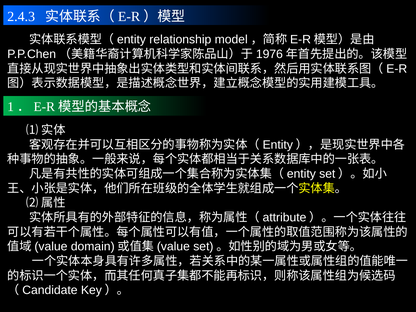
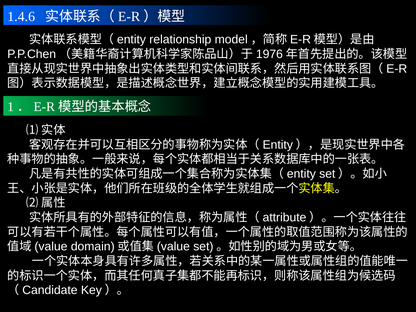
2.4.3: 2.4.3 -> 1.4.6 (21, 17)
